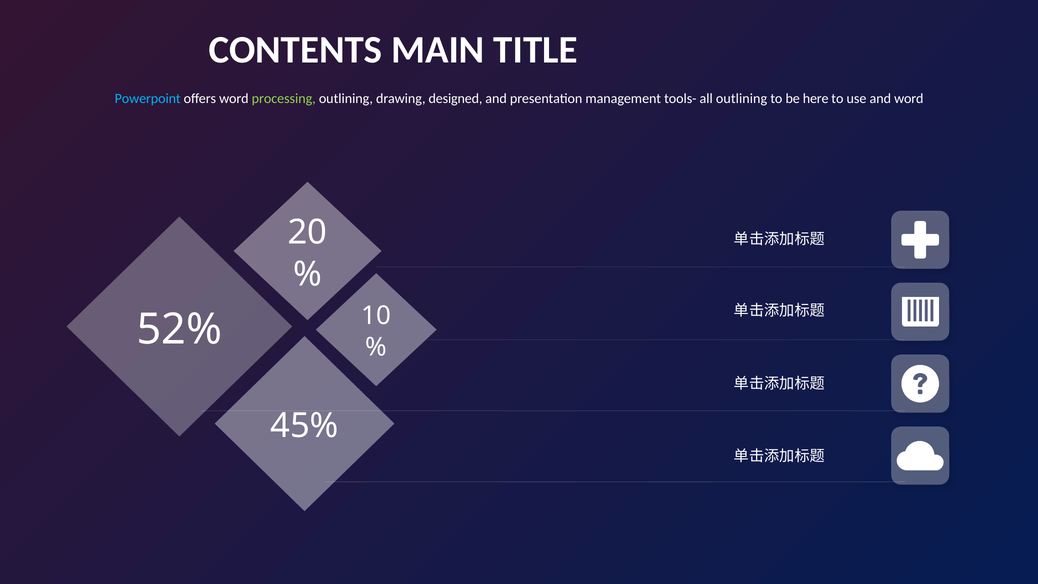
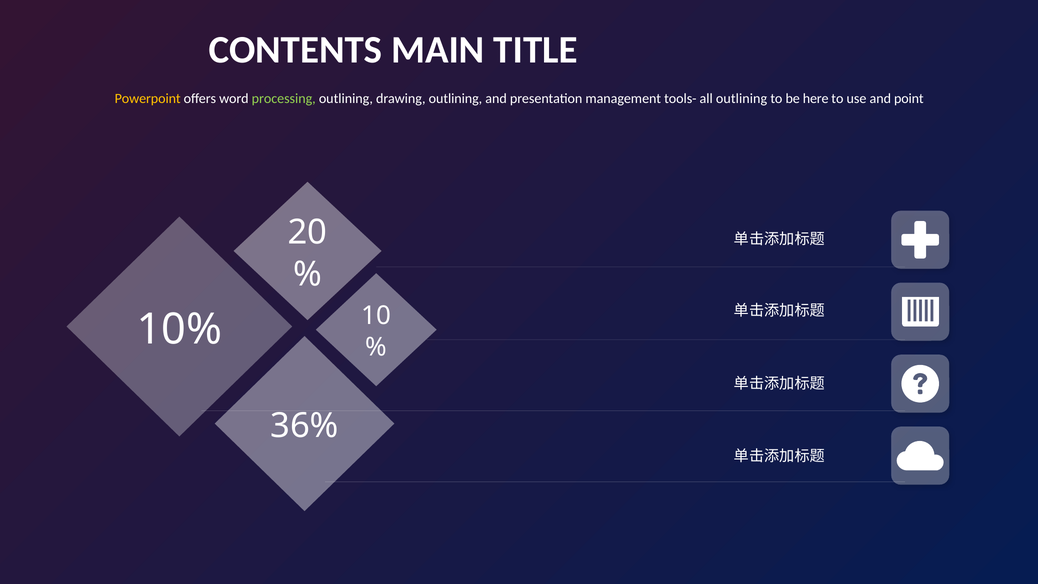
Powerpoint colour: light blue -> yellow (148, 99)
drawing designed: designed -> outlining (455, 99)
and word: word -> point (909, 99)
52%: 52% -> 10% (179, 329)
45%: 45% -> 36% (304, 426)
